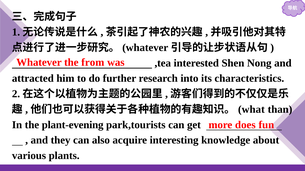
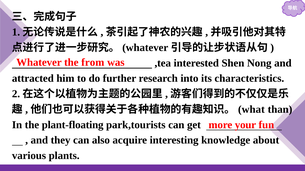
plant-evening: plant-evening -> plant-floating (73, 125)
does: does -> your (245, 125)
